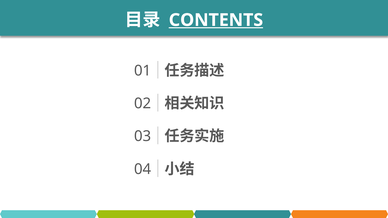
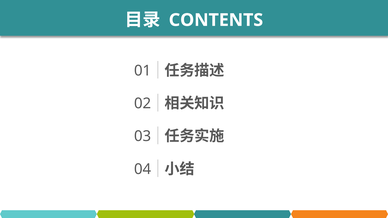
CONTENTS underline: present -> none (216, 20)
